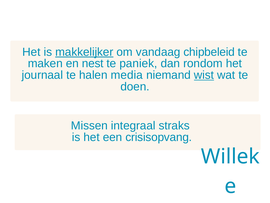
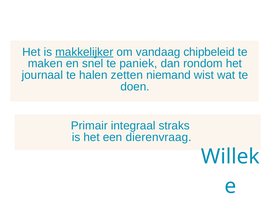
nest: nest -> snel (93, 63)
media: media -> zetten (127, 75)
wist underline: present -> none (204, 75)
Missen: Missen -> Primair (89, 125)
crisisopvang: crisisopvang -> dierenvraag (159, 137)
